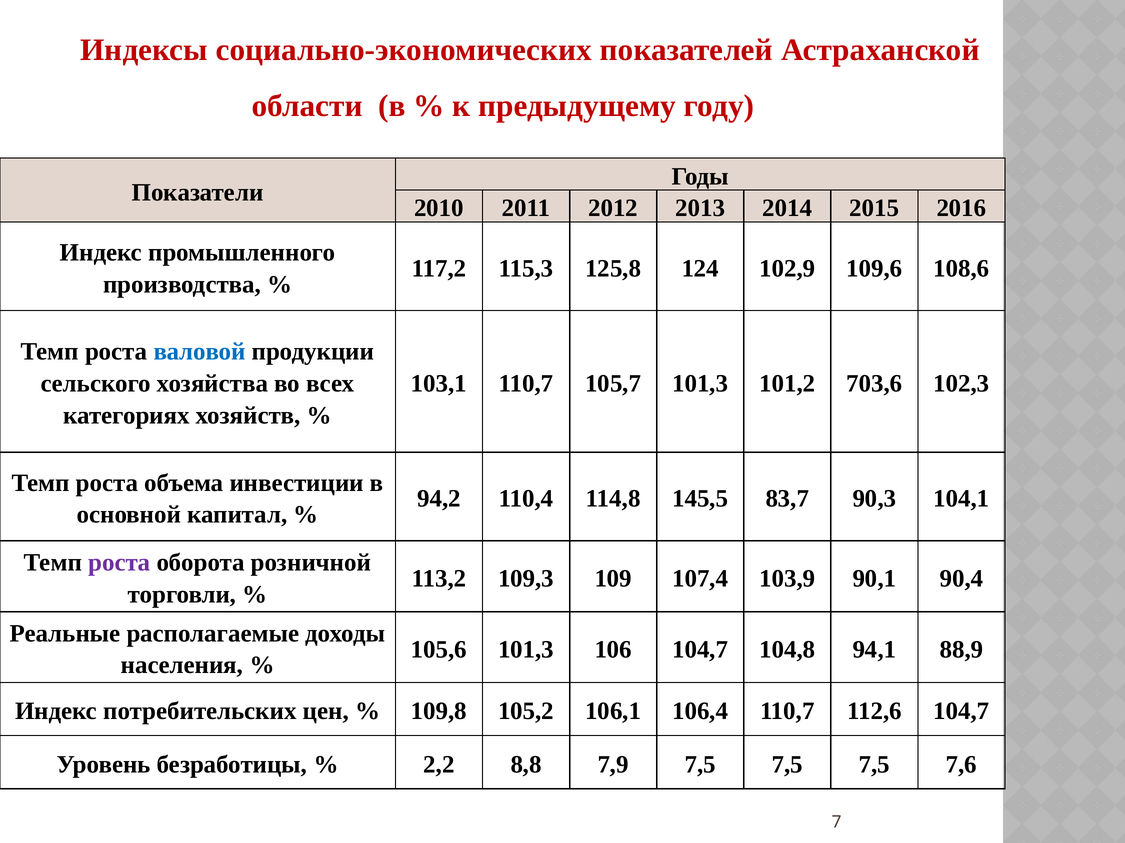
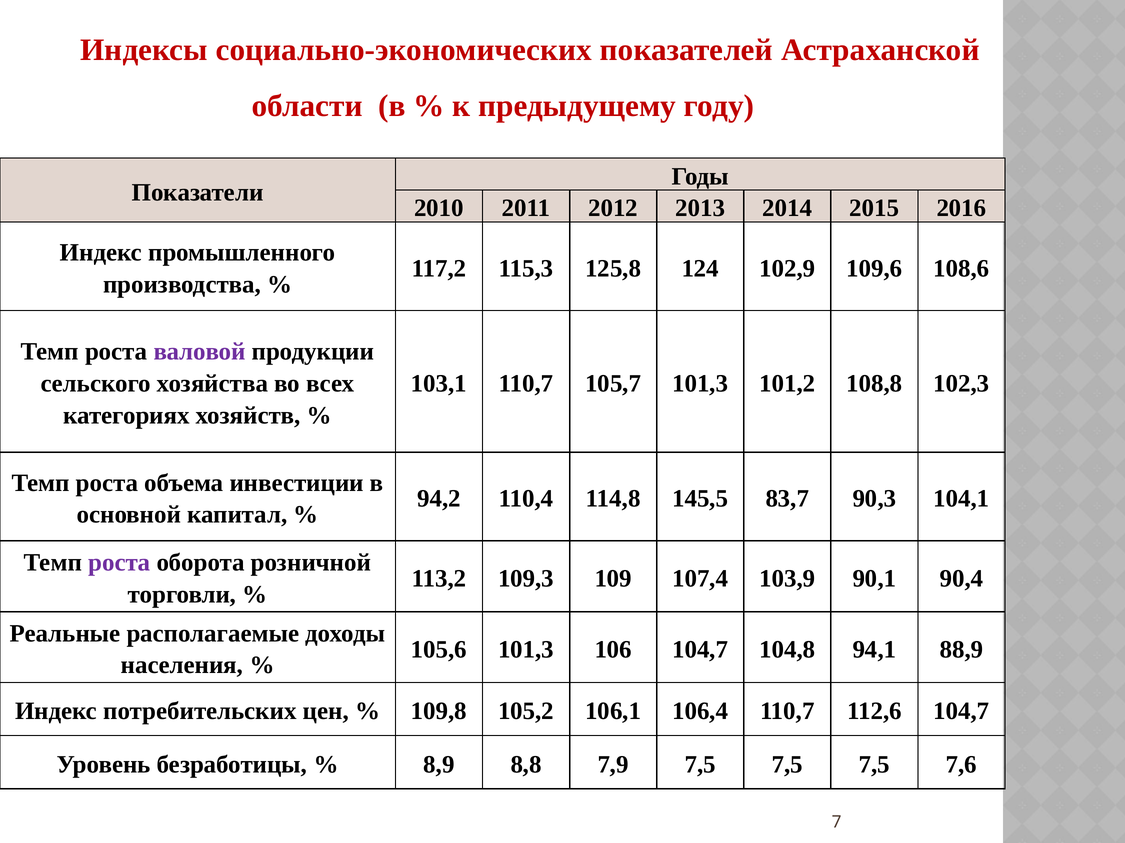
валовой colour: blue -> purple (200, 352)
703,6: 703,6 -> 108,8 (874, 384)
2,2: 2,2 -> 8,9 (439, 765)
